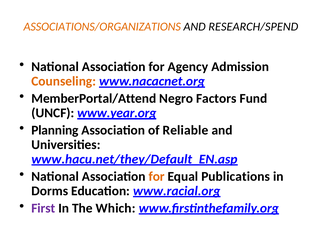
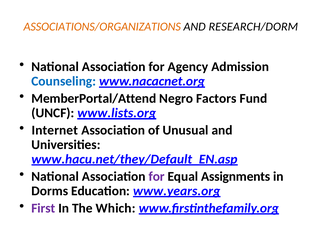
RESEARCH/SPEND: RESEARCH/SPEND -> RESEARCH/DORM (253, 27)
Counseling colour: orange -> blue (64, 81)
www.year.org: www.year.org -> www.lists.org (117, 113)
Planning: Planning -> Internet (55, 131)
Reliable: Reliable -> Unusual (186, 131)
for colour: orange -> purple (157, 177)
Publications: Publications -> Assignments (236, 177)
www.racial.org: www.racial.org -> www.years.org (177, 191)
